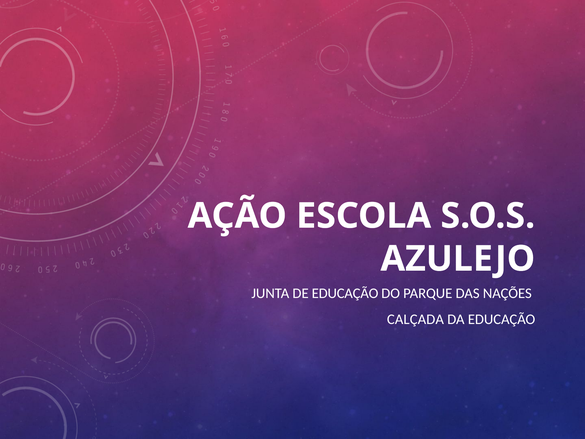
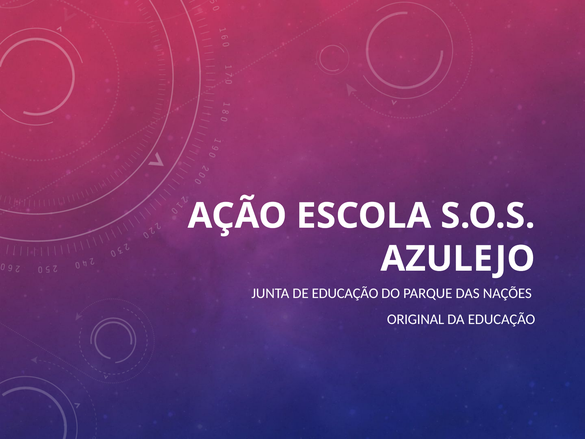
CALÇADA: CALÇADA -> ORIGINAL (416, 319)
